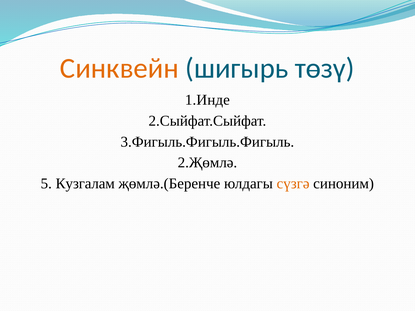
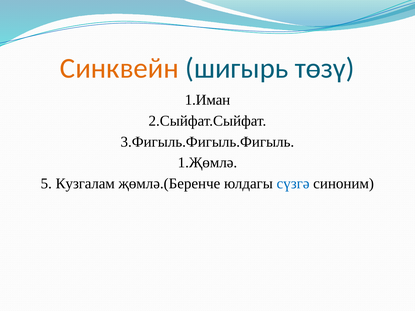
1.Инде: 1.Инде -> 1.Иман (208, 100)
2.Җөмлә: 2.Җөмлә -> 1.Җөмлә (207, 163)
сүзгә colour: orange -> blue (293, 184)
